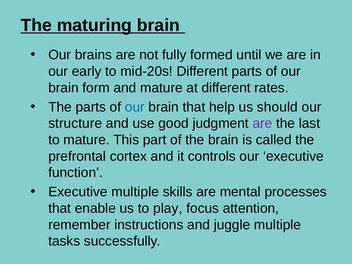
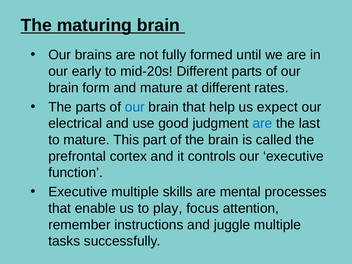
should: should -> expect (277, 107)
structure: structure -> electrical (75, 123)
are colour: purple -> blue (262, 123)
